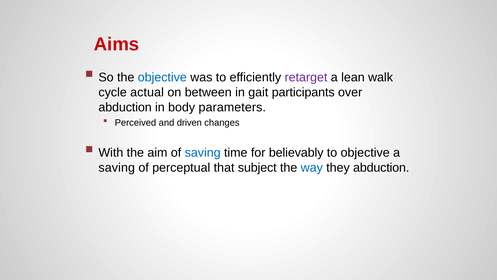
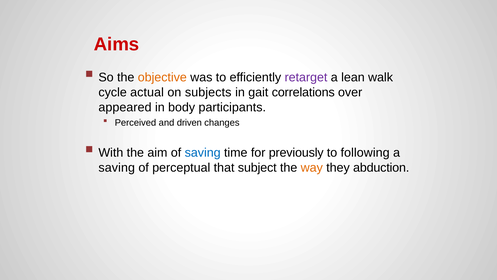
objective colour: blue -> orange (162, 77)
between: between -> subjects (208, 92)
participants: participants -> correlations (303, 92)
abduction: abduction -> appeared (125, 107)
parameters: parameters -> participants (232, 107)
believably: believably -> previously (296, 152)
to objective: objective -> following (365, 152)
way colour: blue -> orange (312, 167)
